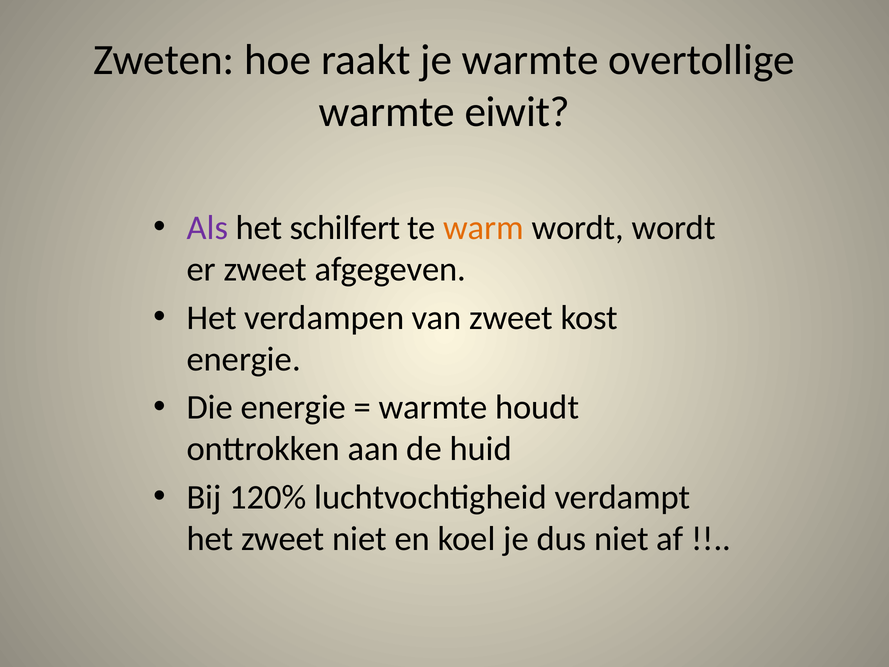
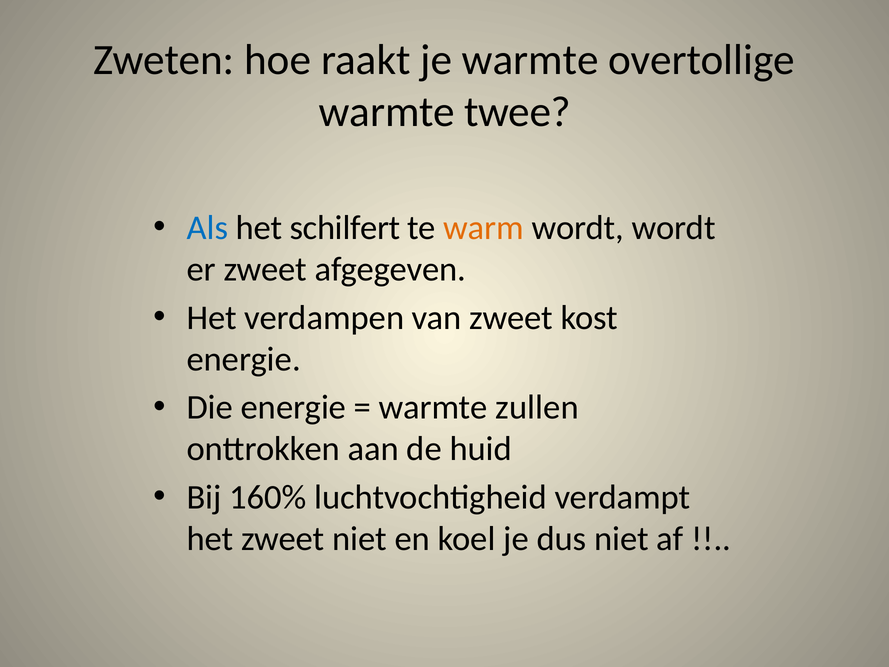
eiwit: eiwit -> twee (517, 112)
Als colour: purple -> blue (207, 228)
houdt: houdt -> zullen (537, 407)
120%: 120% -> 160% (268, 497)
